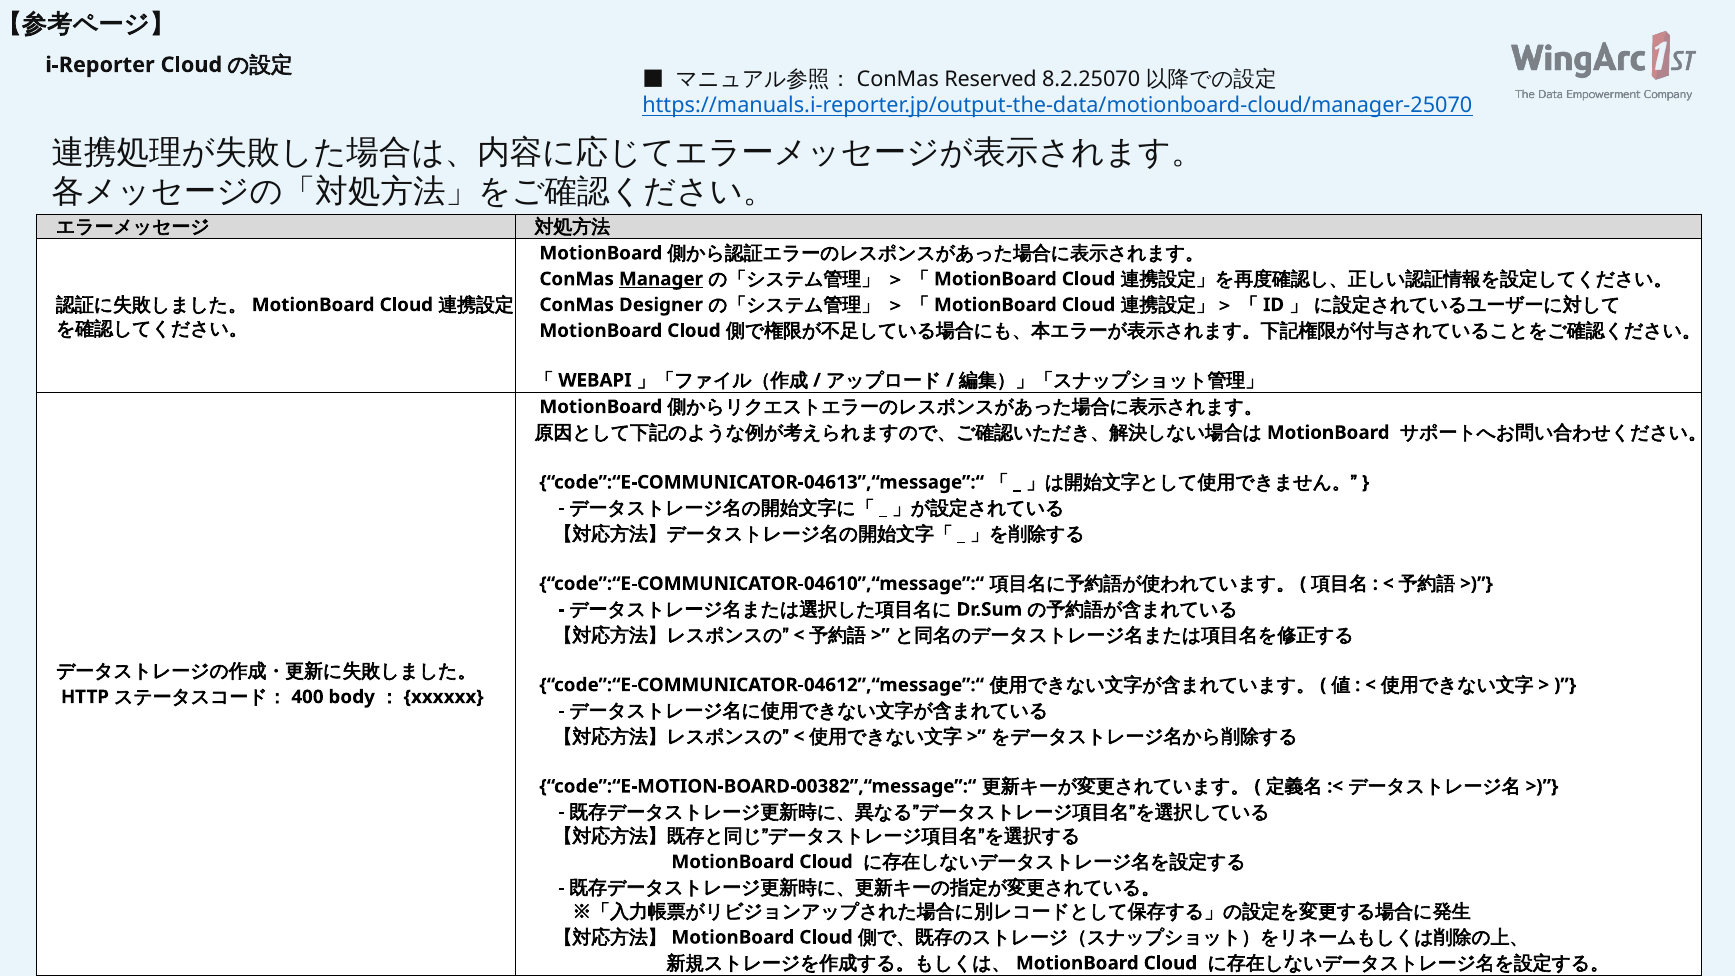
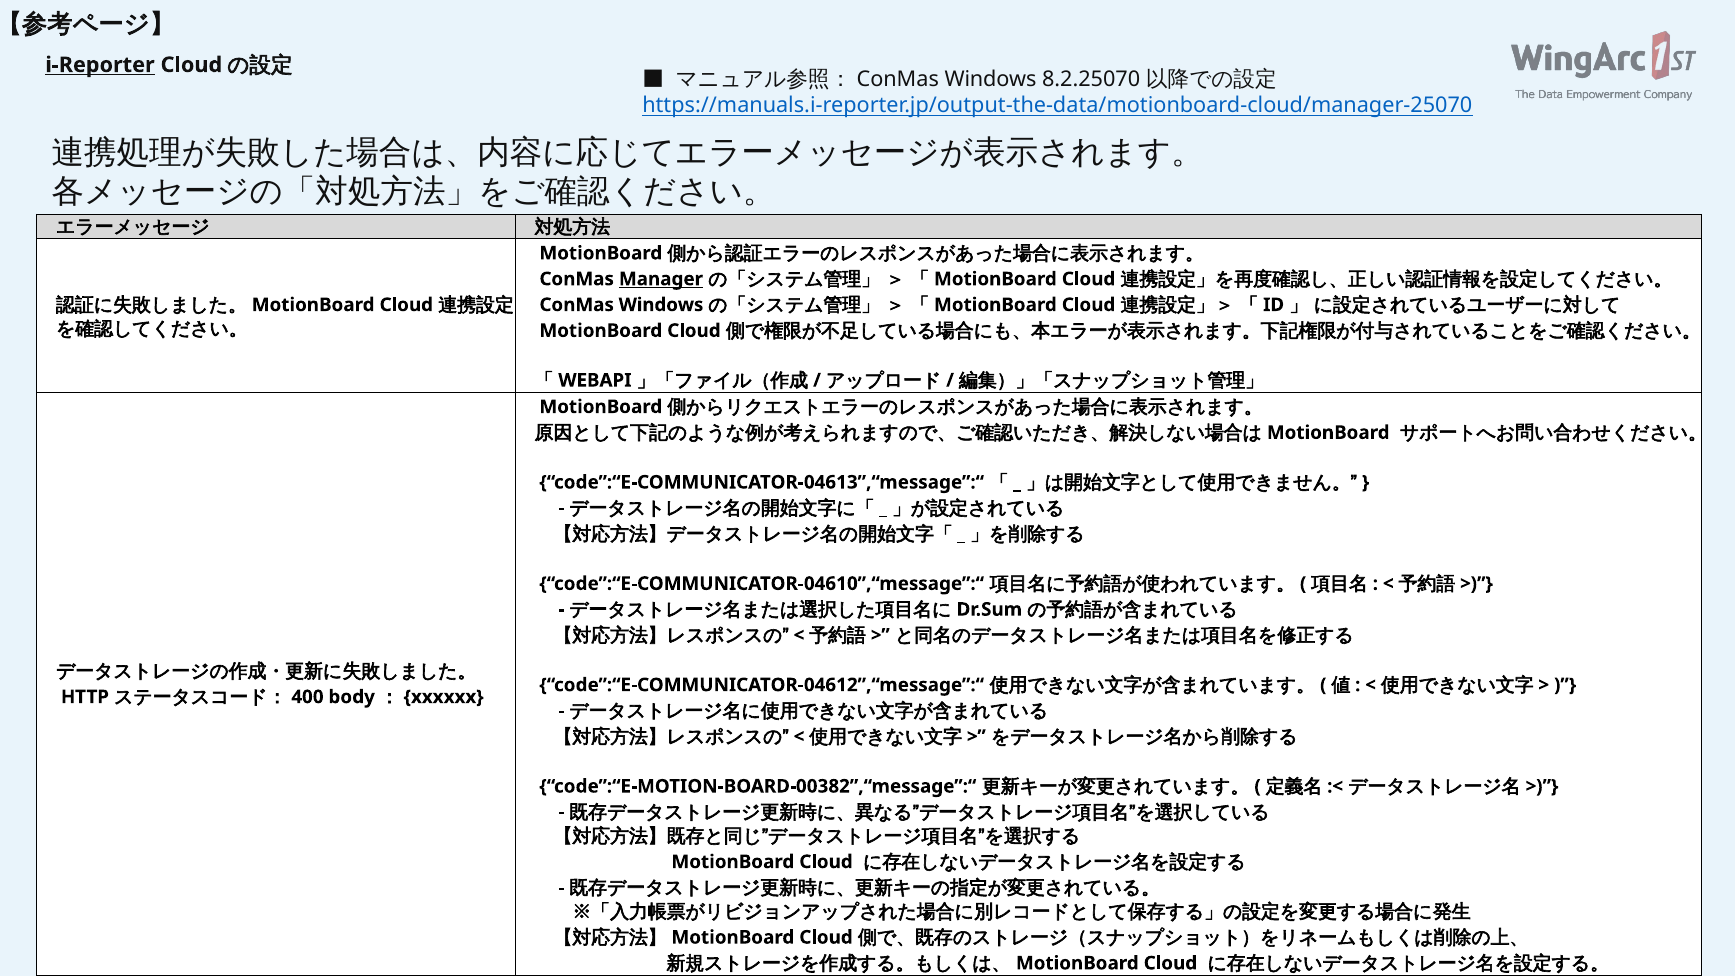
i-Reporter underline: none -> present (100, 65)
Reserved: Reserved -> Windows (991, 80)
ConMas Designer: Designer -> Windows (661, 305)
